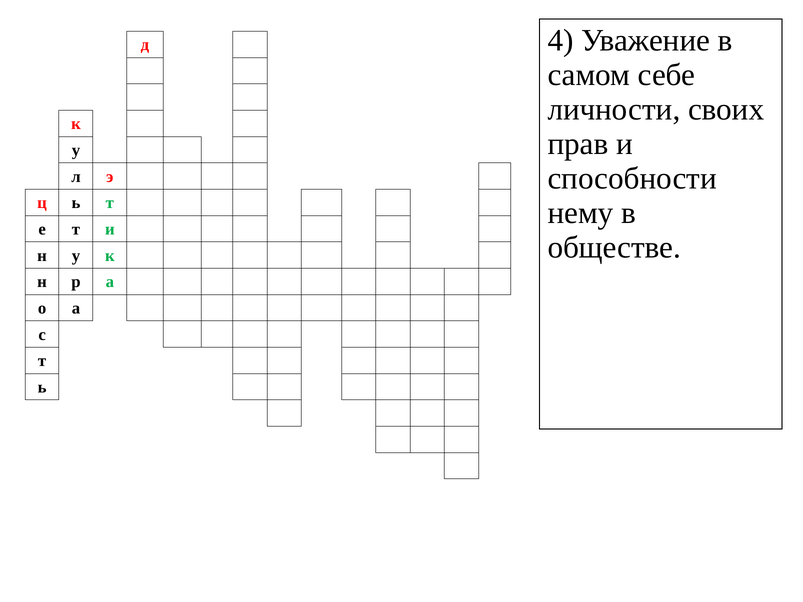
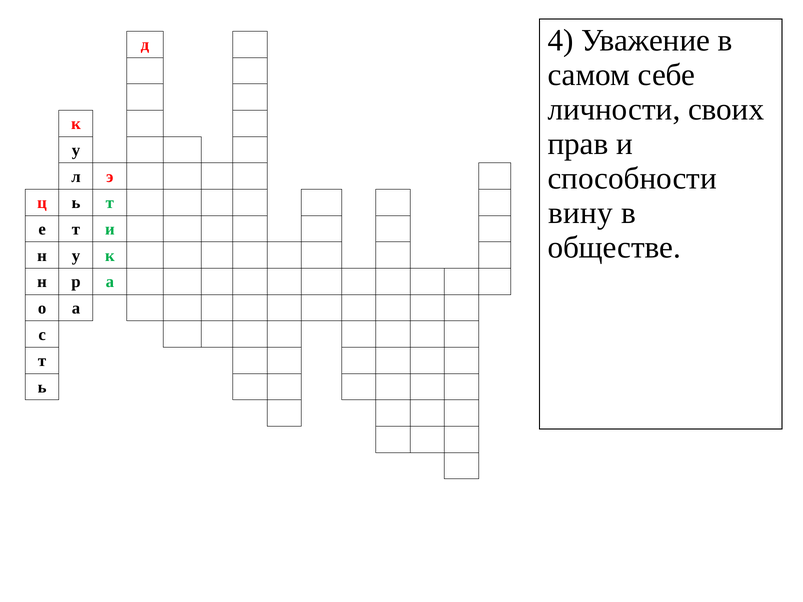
нему: нему -> вину (580, 213)
